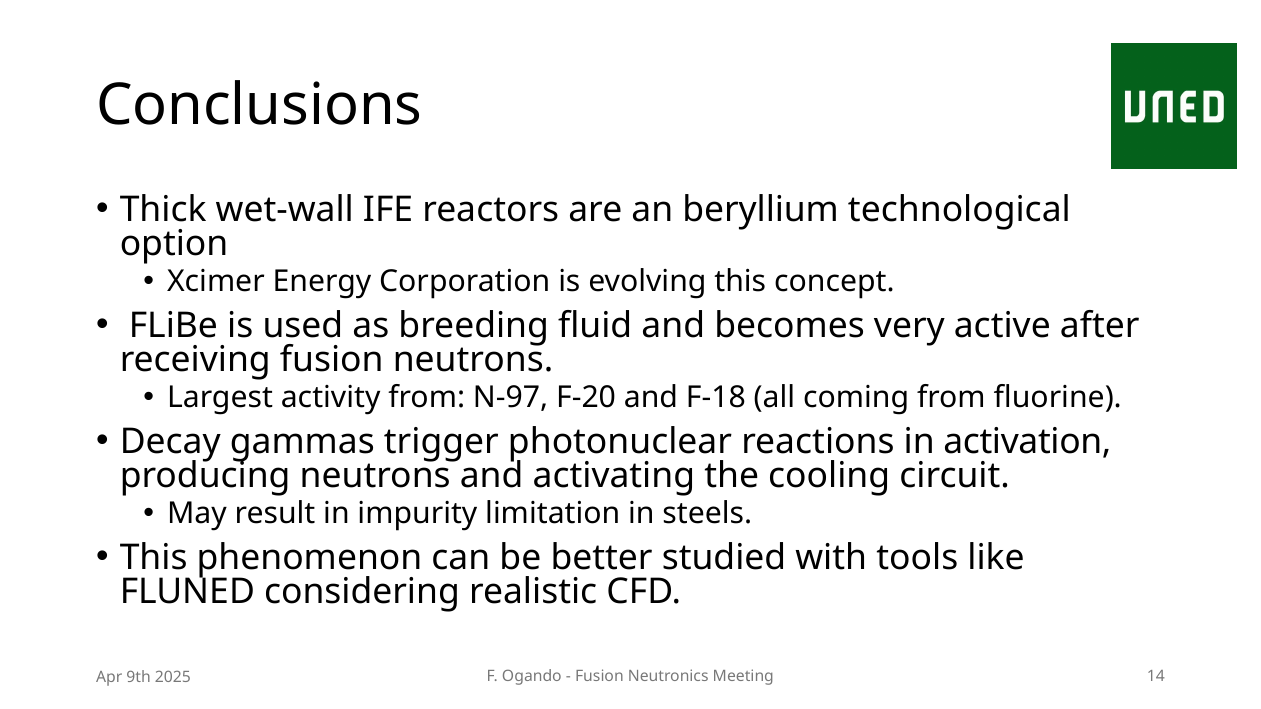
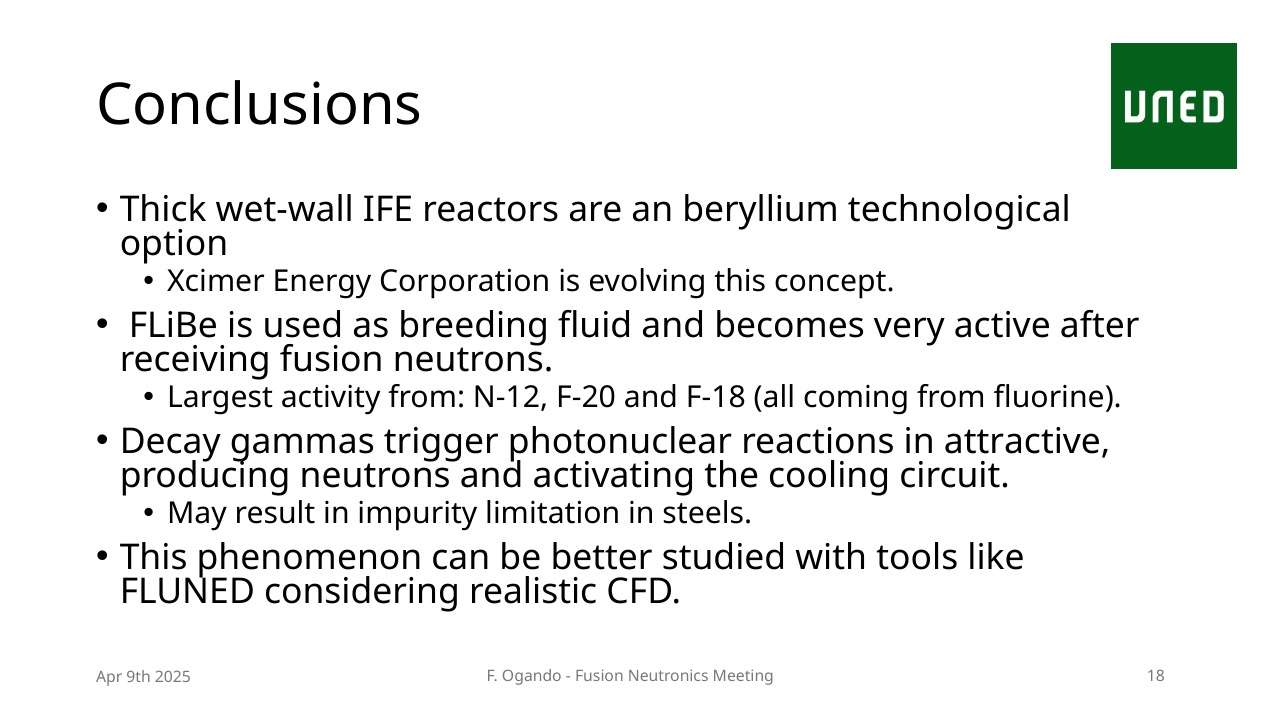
N-97: N-97 -> N-12 (511, 398)
activation: activation -> attractive (1027, 442)
14: 14 -> 18 (1156, 676)
